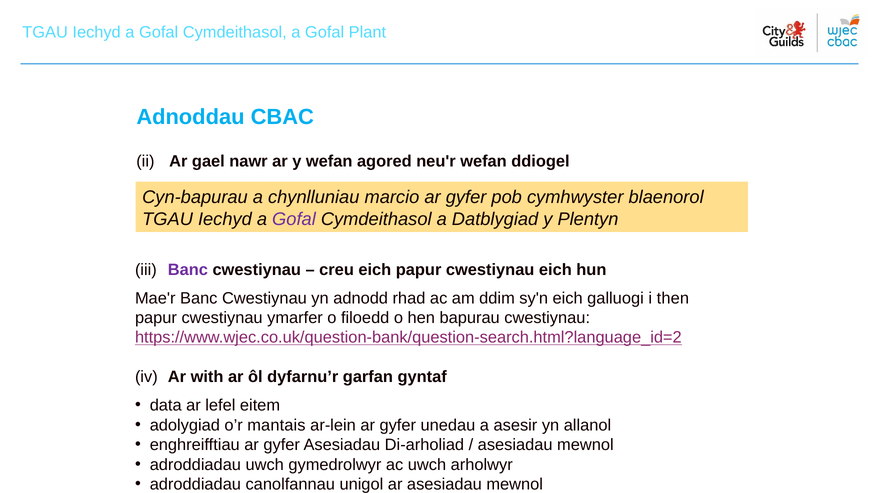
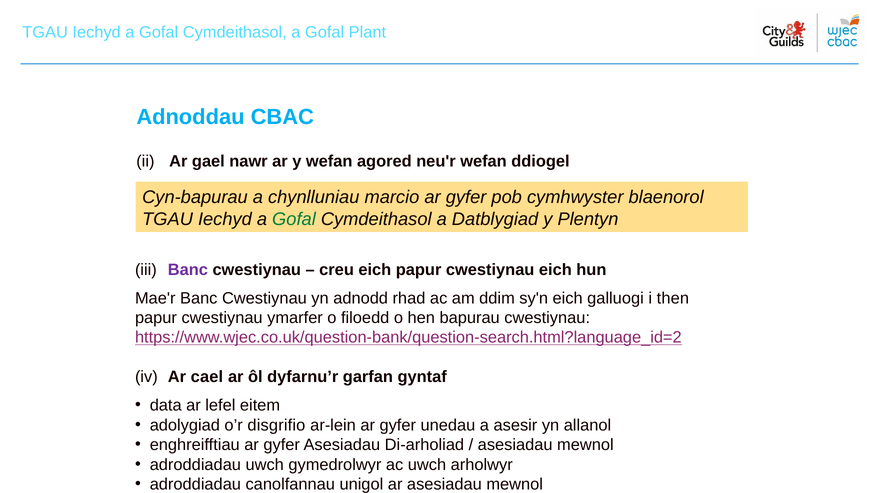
Gofal colour: purple -> green (294, 219)
with: with -> cael (207, 377)
mantais: mantais -> disgrifio (276, 425)
